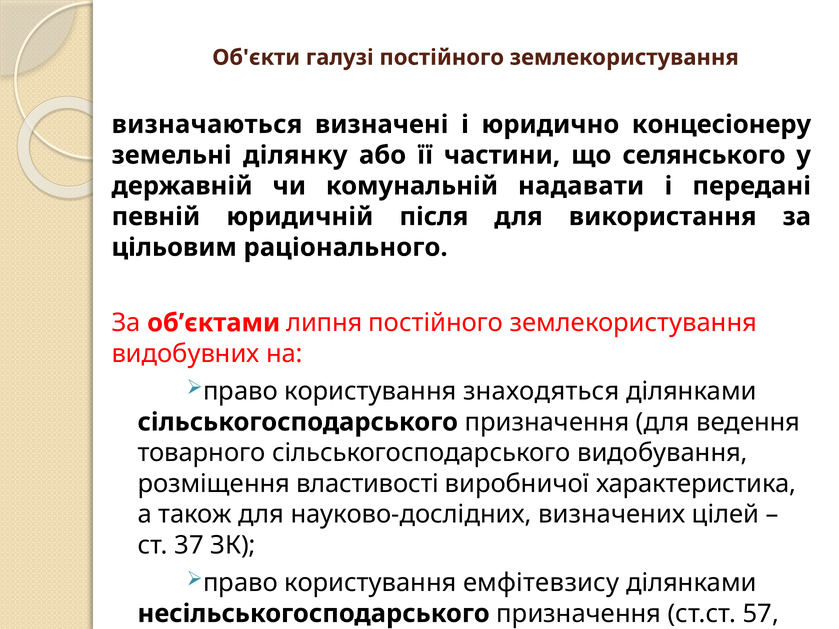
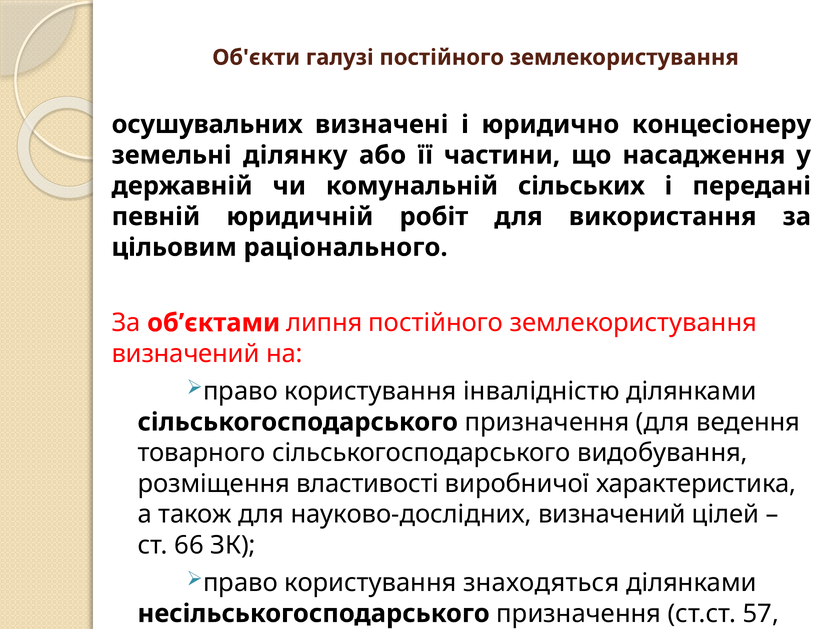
визначаються: визначаються -> осушувальних (207, 124)
селянського: селянського -> насадження (704, 155)
надавати: надавати -> сільських (581, 186)
після: після -> робіт (434, 217)
видобувних: видобувних -> визначений (186, 354)
знаходяться: знаходяться -> інвалідністю (541, 392)
науково-дослідних визначених: визначених -> визначений (612, 515)
37: 37 -> 66 (189, 545)
емфітевзису: емфітевзису -> знаходяться (541, 583)
